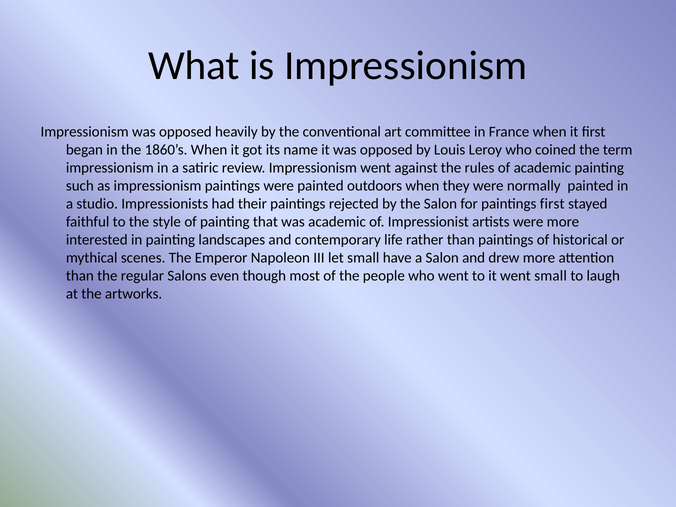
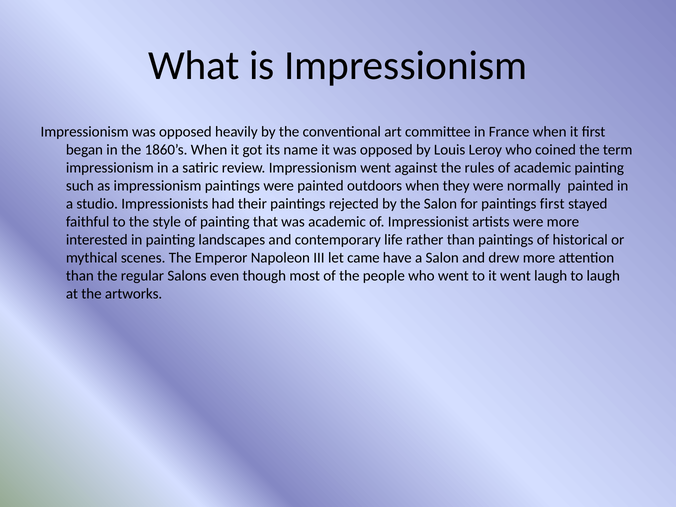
let small: small -> came (363, 258)
went small: small -> laugh (551, 276)
